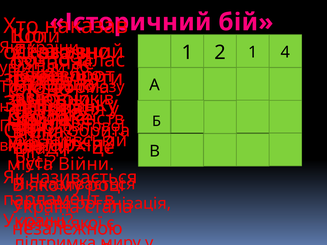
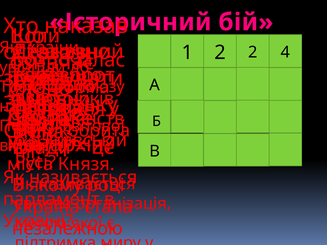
2 1: 1 -> 2 (253, 52)
Війни: Війни -> Князя (86, 164)
